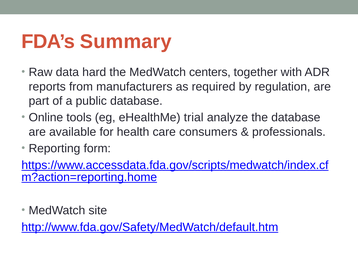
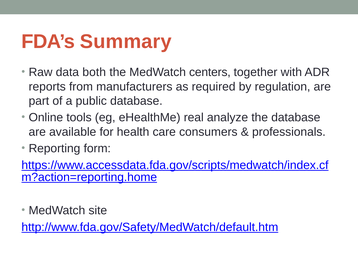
hard: hard -> both (94, 72)
trial: trial -> real (194, 118)
